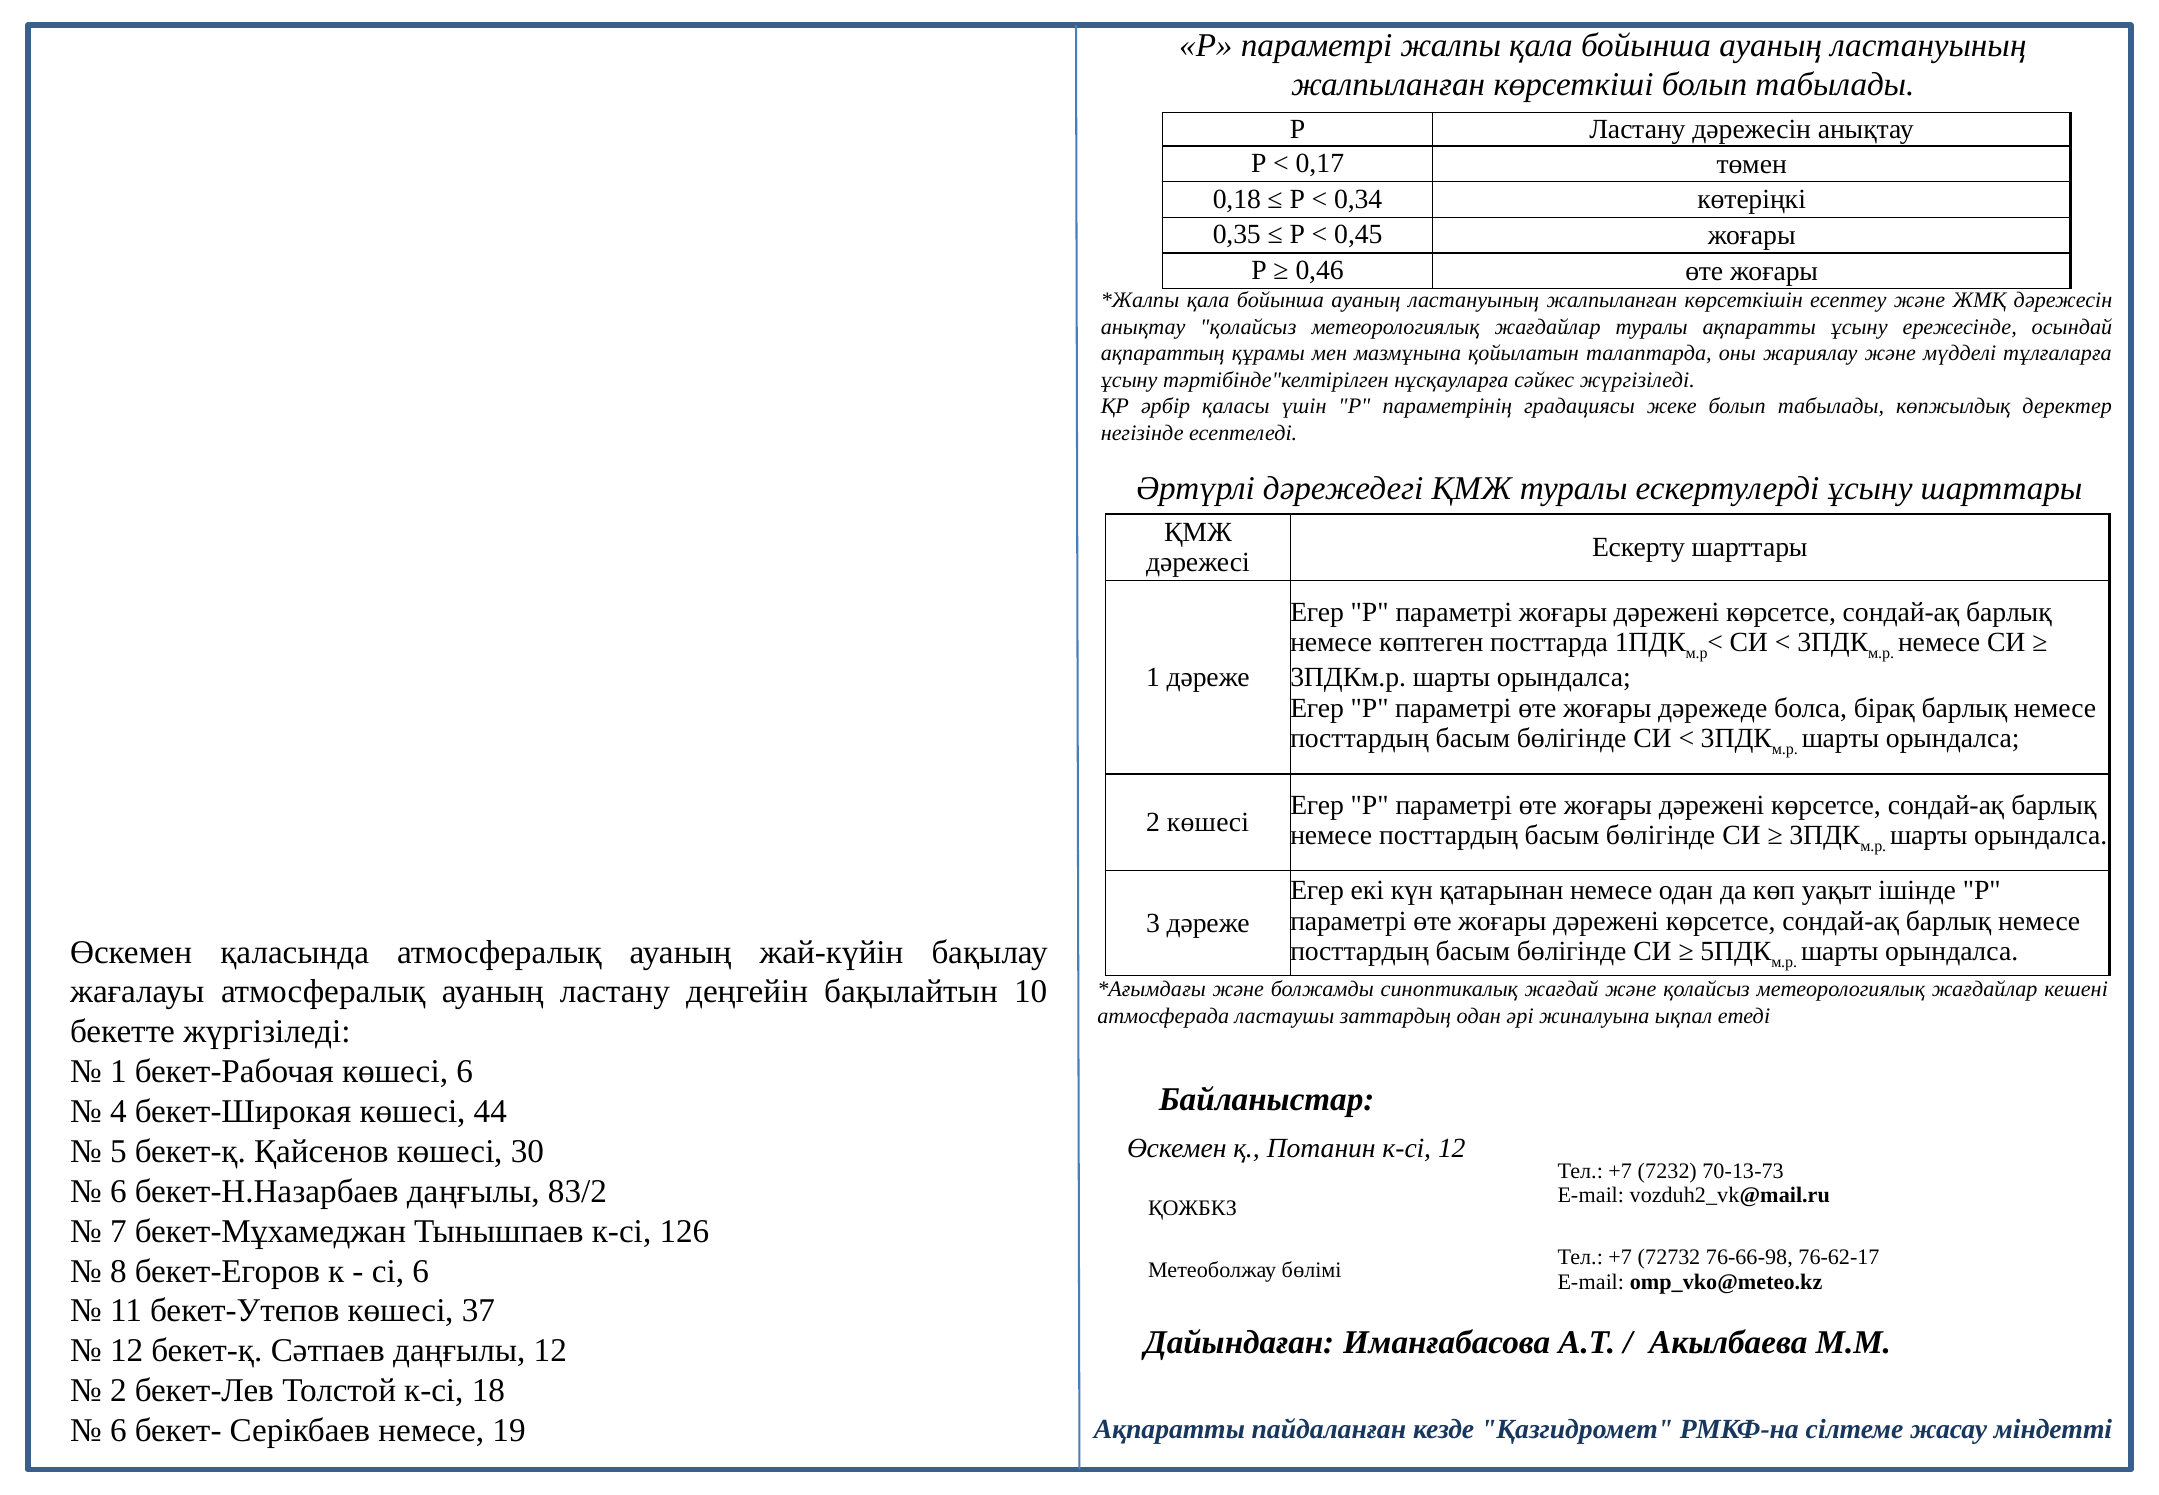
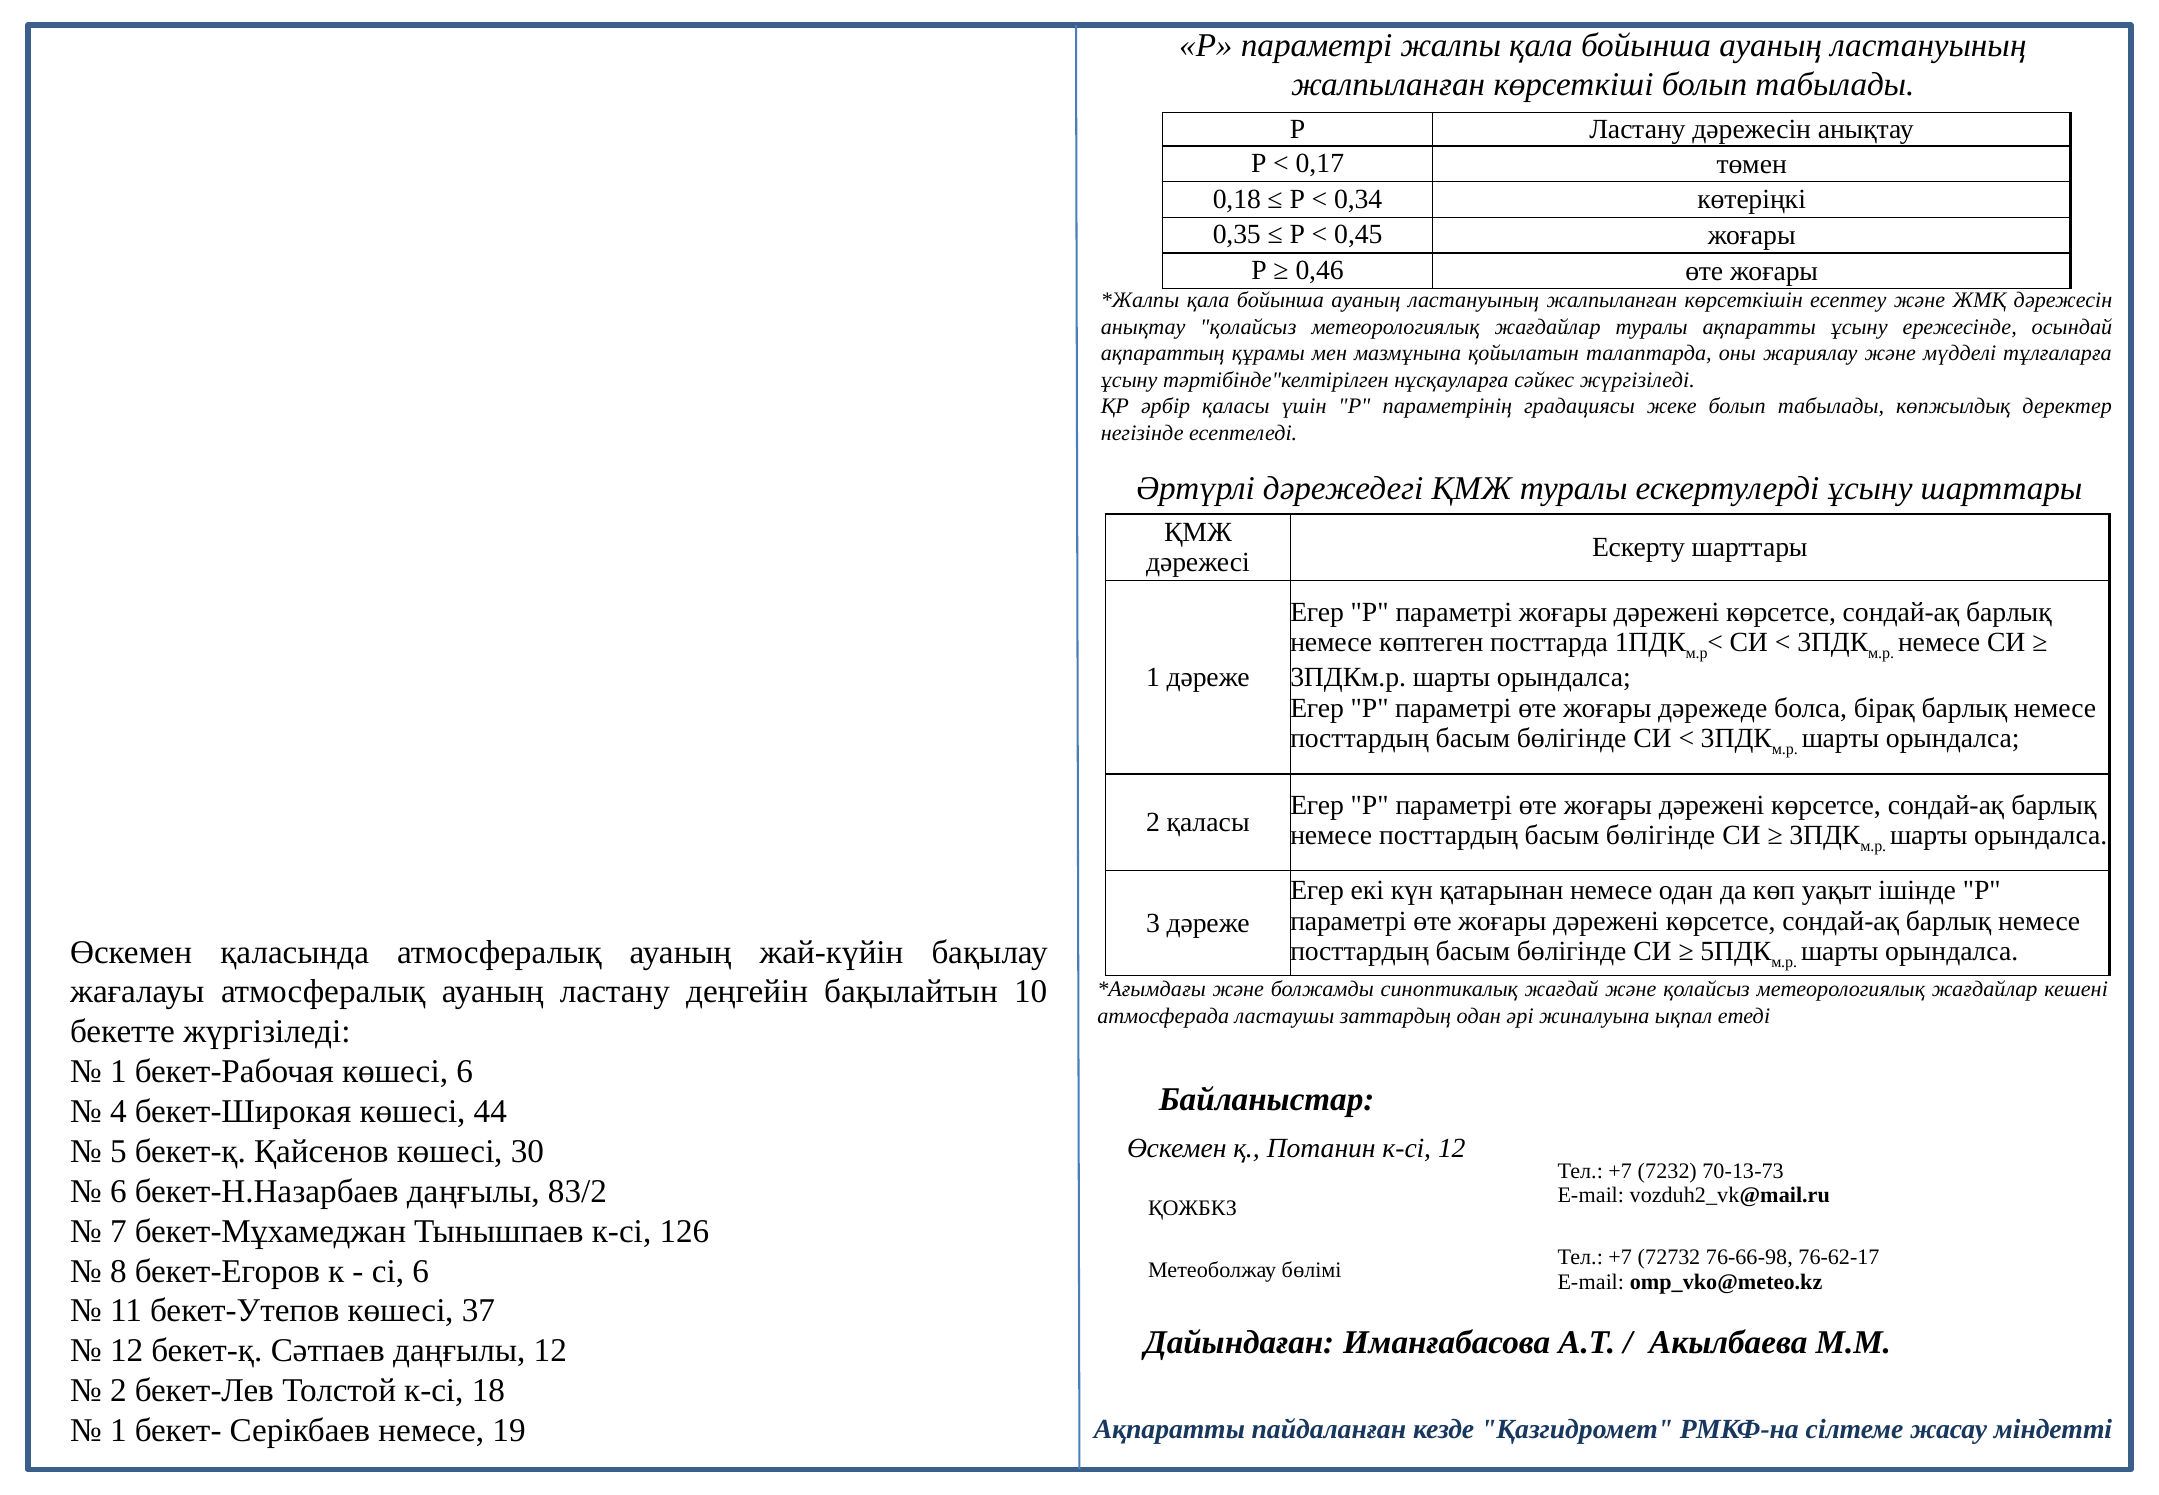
2 көшесі: көшесі -> қаласы (1208, 822)
6: 6 -> 1 (118, 1430)
